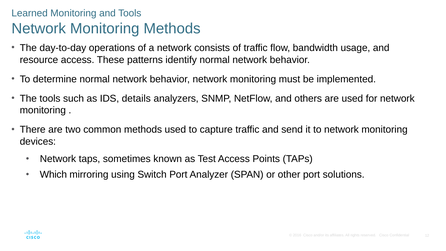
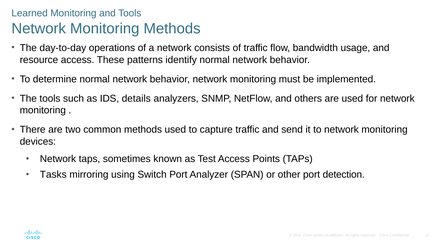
Which: Which -> Tasks (53, 175)
solutions: solutions -> detection (344, 175)
